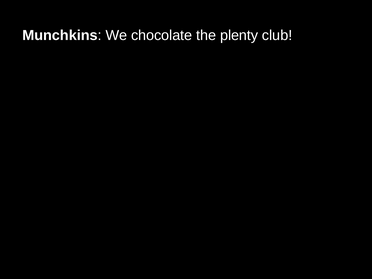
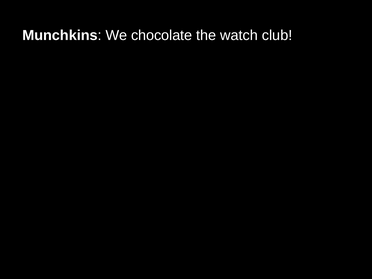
plenty: plenty -> watch (239, 35)
